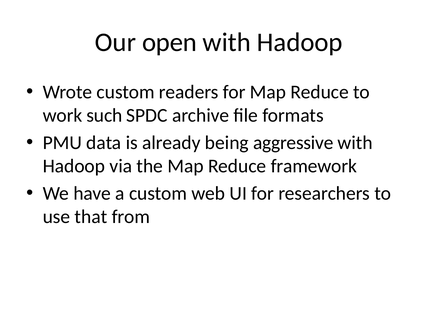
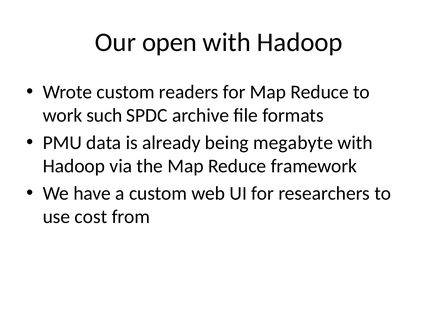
aggressive: aggressive -> megabyte (293, 143)
that: that -> cost (91, 217)
